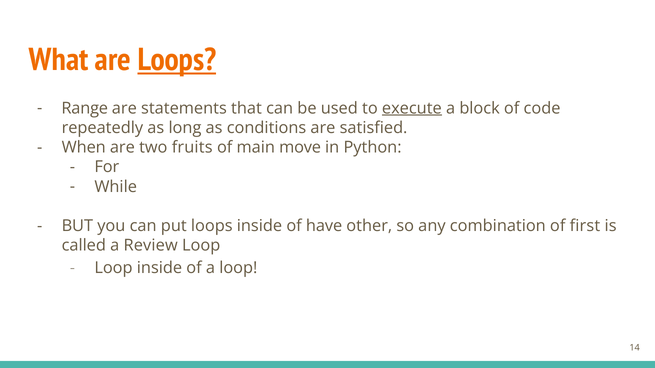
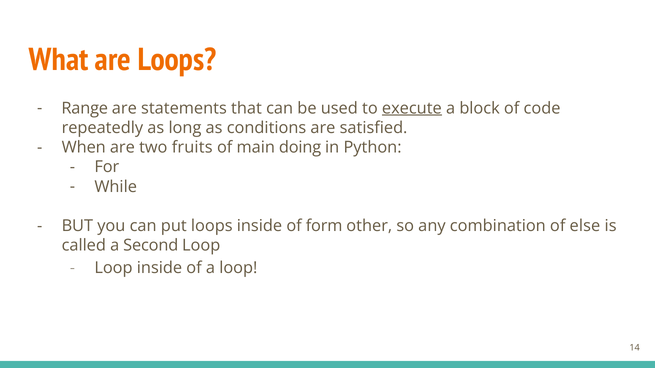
Loops underline: present -> none (177, 60)
move: move -> doing (300, 148)
have: have -> form (324, 226)
first: first -> else (585, 226)
Review: Review -> Second (151, 246)
